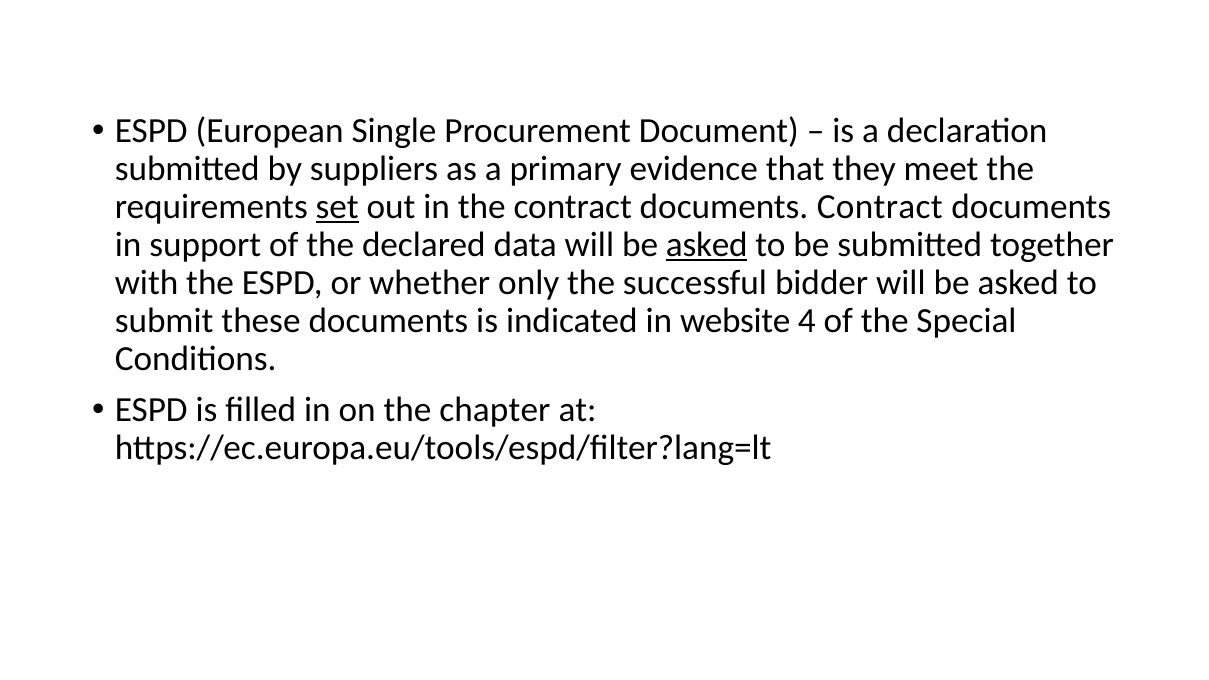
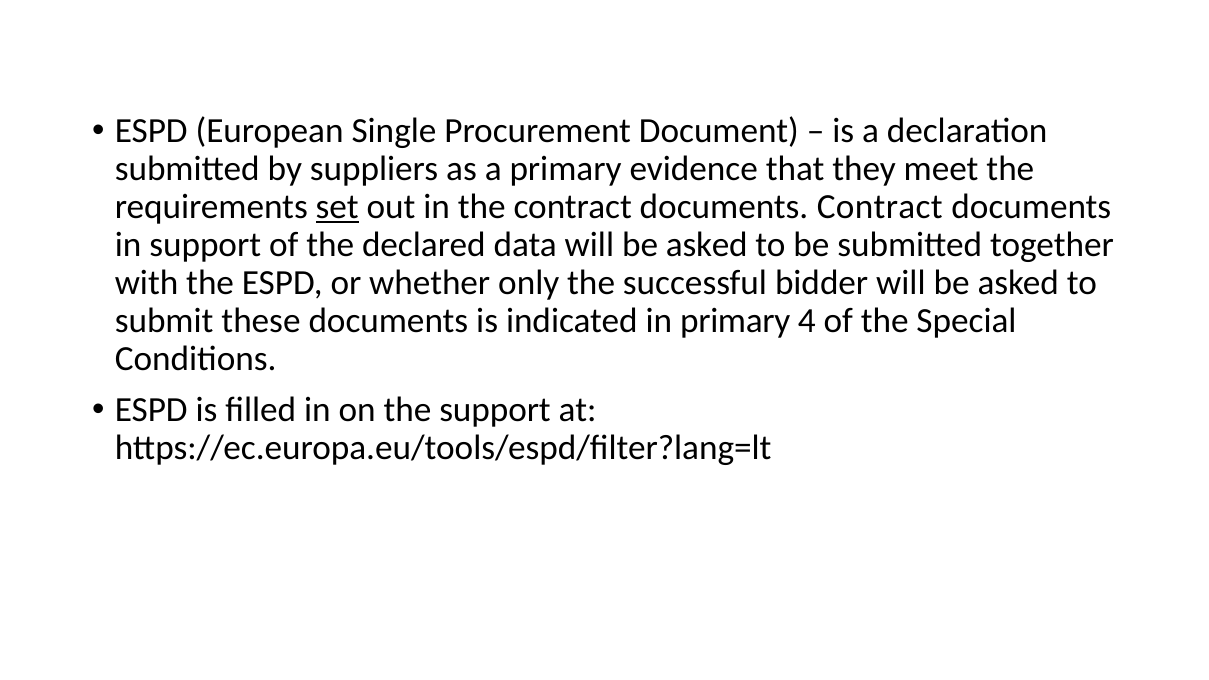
asked underline: present -> none (707, 245)
in website: website -> primary (735, 321)
the chapter: chapter -> support (495, 410)
